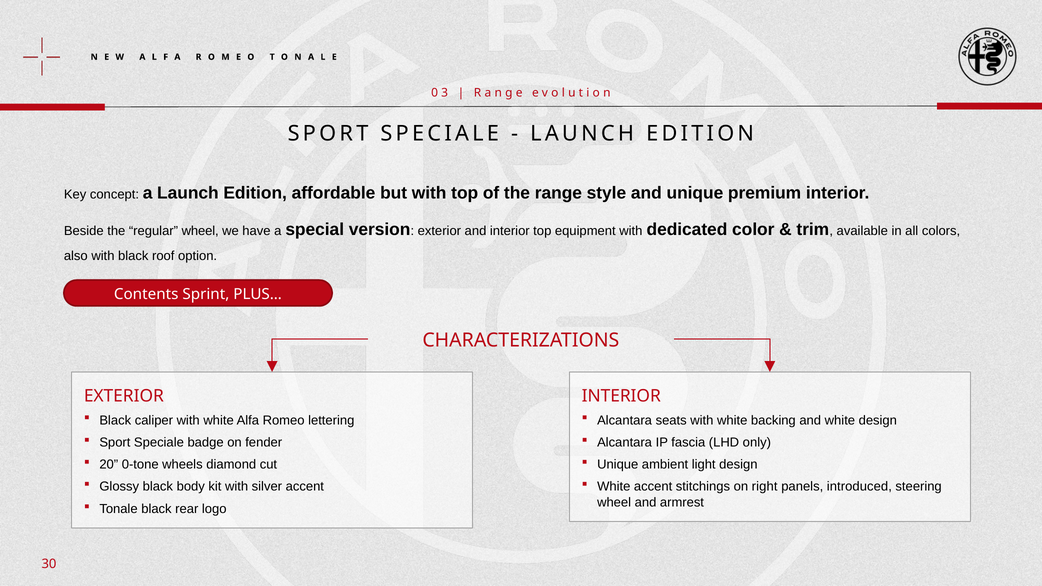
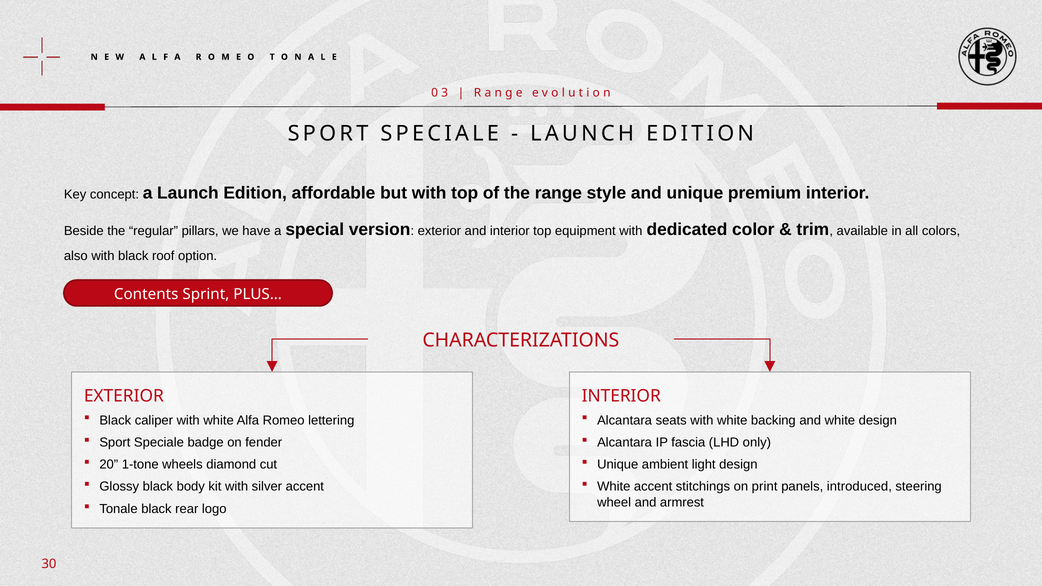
regular wheel: wheel -> pillars (200, 231)
0-tone: 0-tone -> 1-tone (140, 465)
right: right -> print (765, 487)
